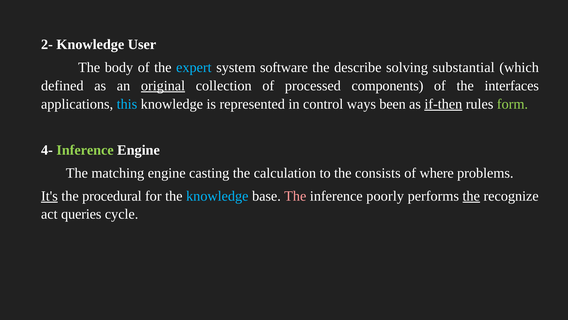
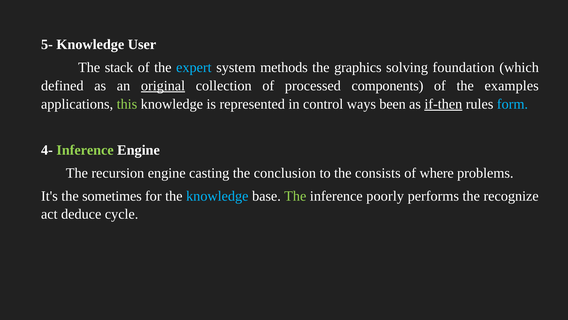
2-: 2- -> 5- (47, 44)
body: body -> stack (119, 67)
software: software -> methods (284, 67)
describe: describe -> graphics (358, 67)
substantial: substantial -> foundation (464, 67)
interfaces: interfaces -> examples (512, 86)
this colour: light blue -> light green (127, 104)
form colour: light green -> light blue (512, 104)
matching: matching -> recursion (118, 173)
calculation: calculation -> conclusion (285, 173)
It's underline: present -> none (49, 196)
procedural: procedural -> sometimes (112, 196)
The colour: pink -> light green (295, 196)
the underline: present -> none (471, 196)
queries: queries -> deduce (81, 214)
